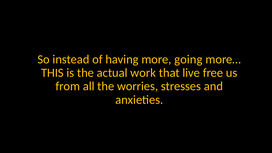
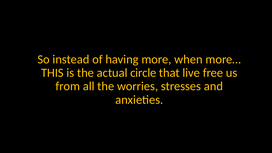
going: going -> when (188, 59)
work: work -> circle (143, 73)
